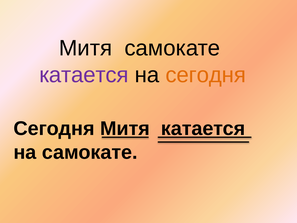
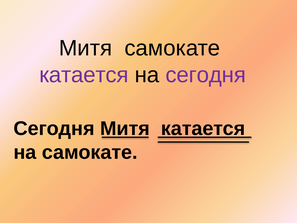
сегодня colour: orange -> purple (206, 75)
